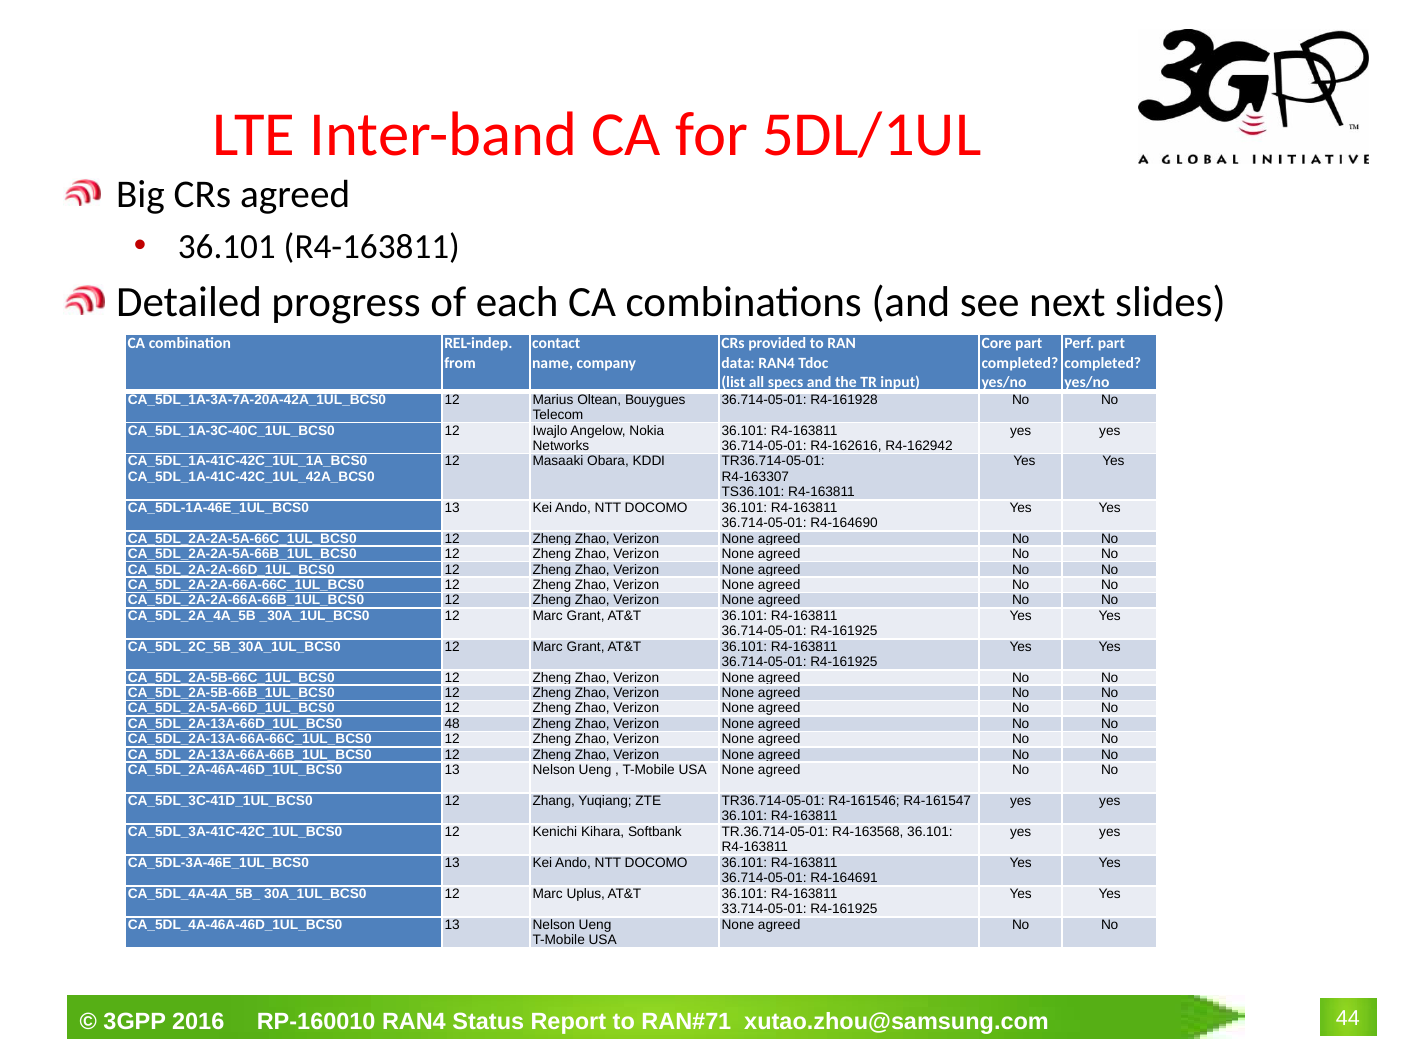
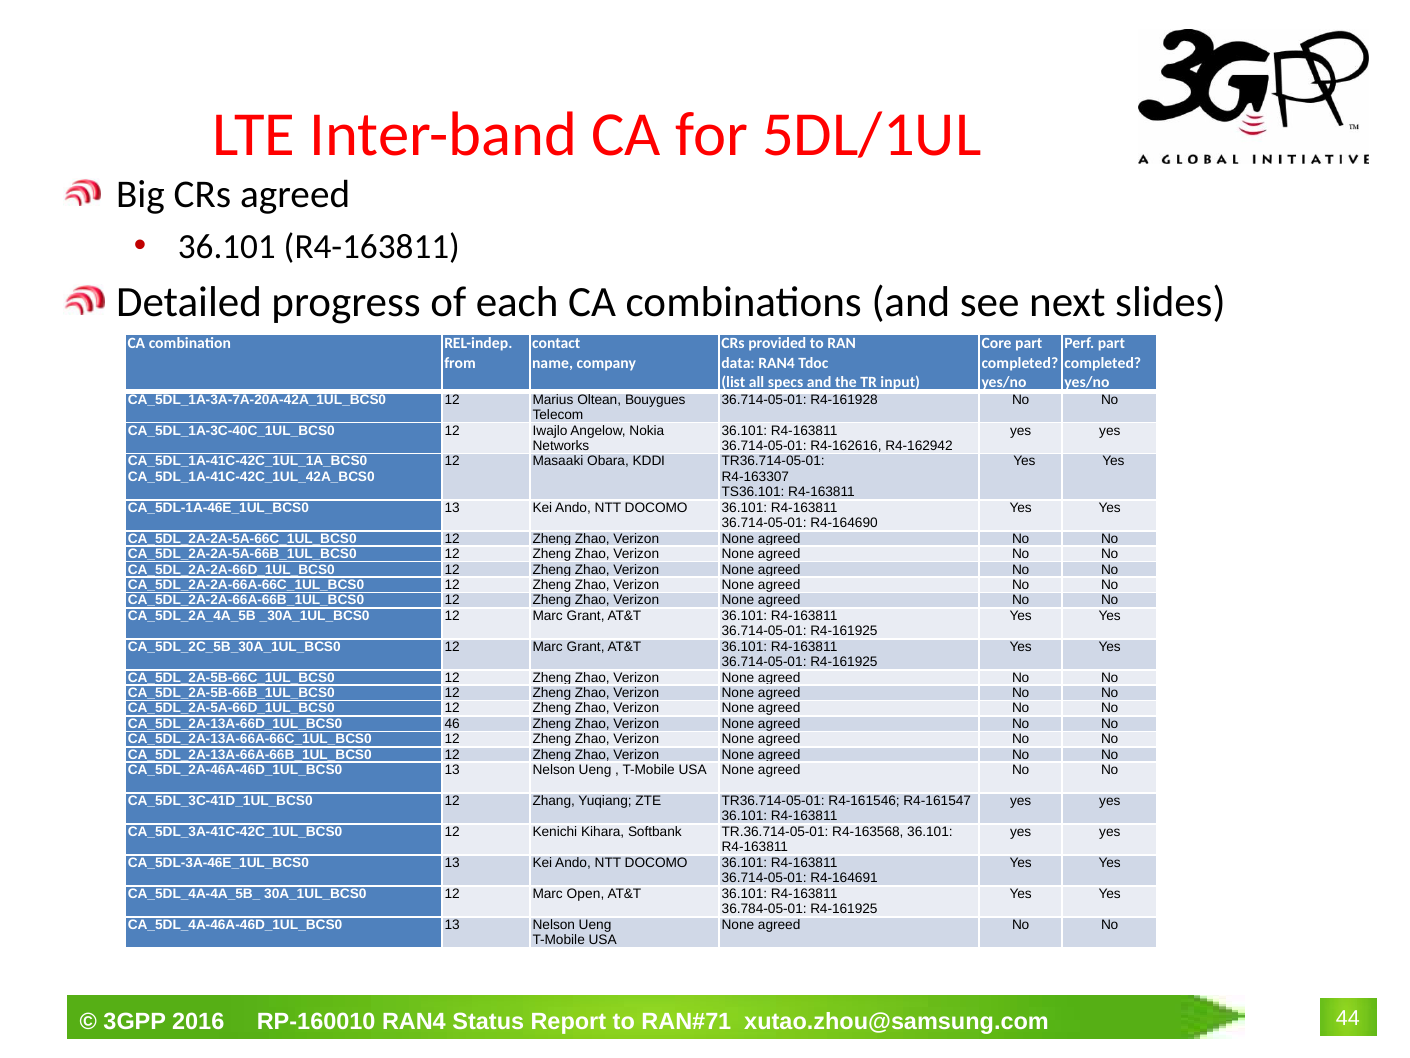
48: 48 -> 46 (452, 724)
Uplus: Uplus -> Open (586, 893)
33.714-05-01: 33.714-05-01 -> 36.784-05-01 (764, 909)
